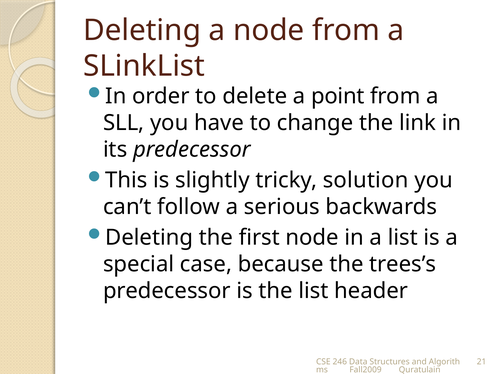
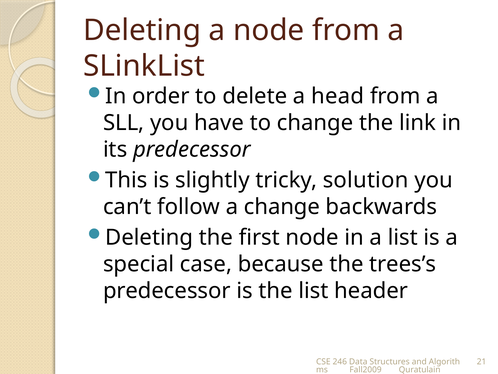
point: point -> head (338, 96)
a serious: serious -> change (282, 207)
